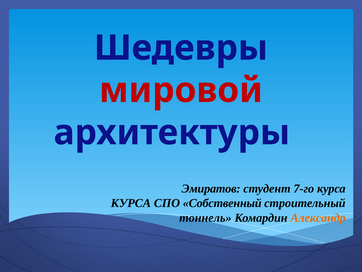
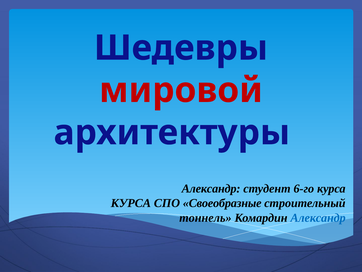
Эмиратов: Эмиратов -> Александр (211, 188)
7-го: 7-го -> 6-го (304, 188)
Собственный: Собственный -> Своеобразные (222, 203)
Александр colour: orange -> blue (318, 217)
